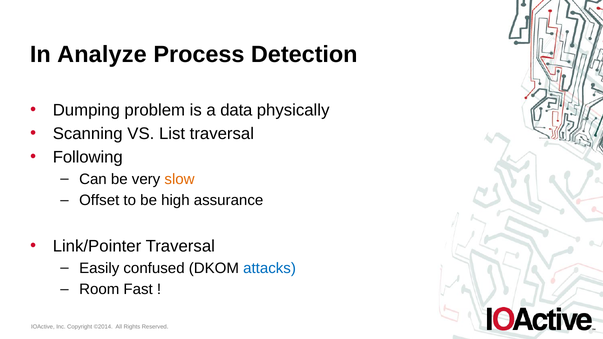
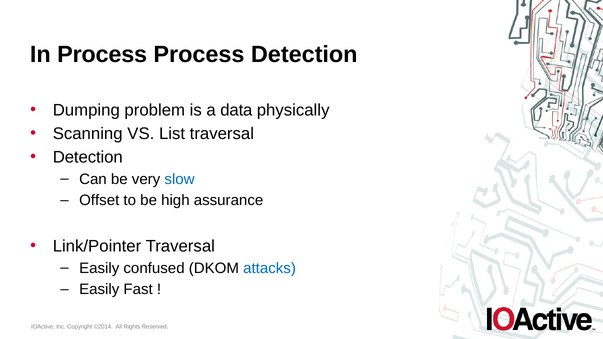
In Analyze: Analyze -> Process (102, 55)
Following: Following -> Detection (88, 157)
slow colour: orange -> blue (180, 179)
Room: Room -> Easily (99, 290)
